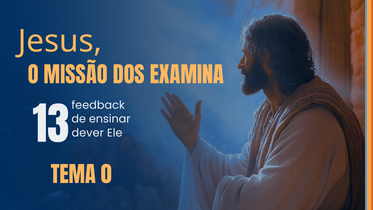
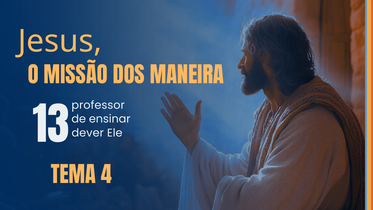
EXAMINA: EXAMINA -> MANEIRA (187, 76)
feedback: feedback -> professor (98, 105)
0: 0 -> 4 (106, 176)
